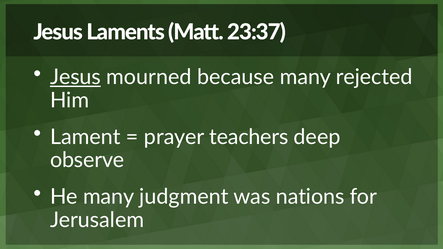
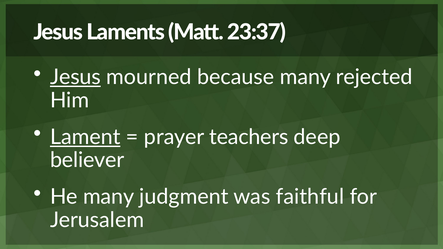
Lament underline: none -> present (85, 137)
observe: observe -> believer (87, 160)
nations: nations -> faithful (310, 197)
